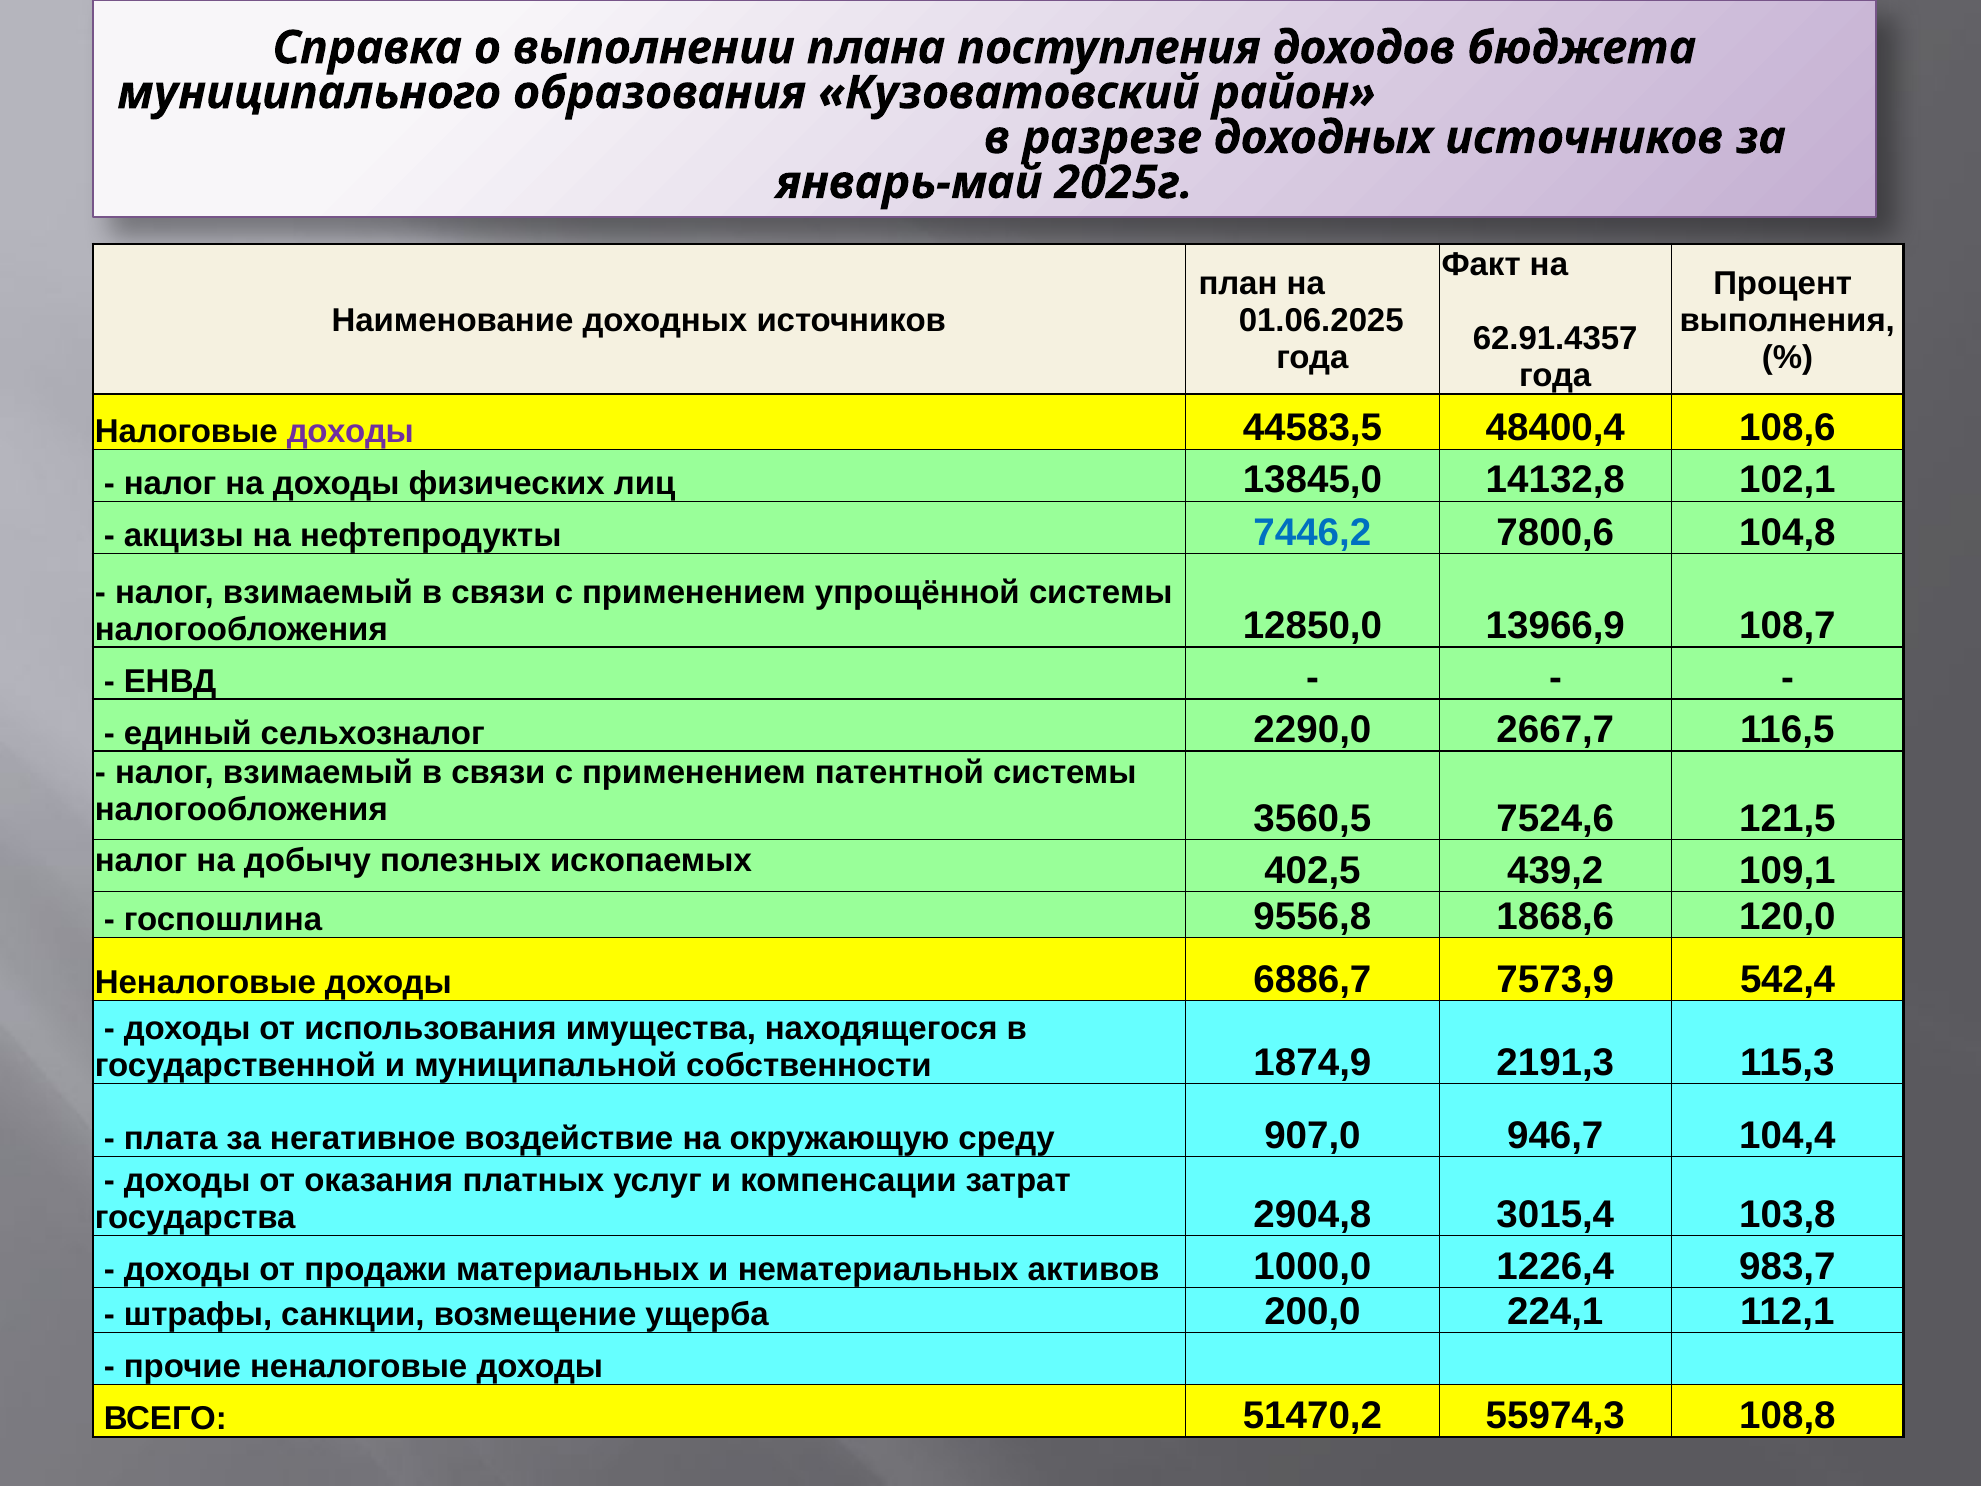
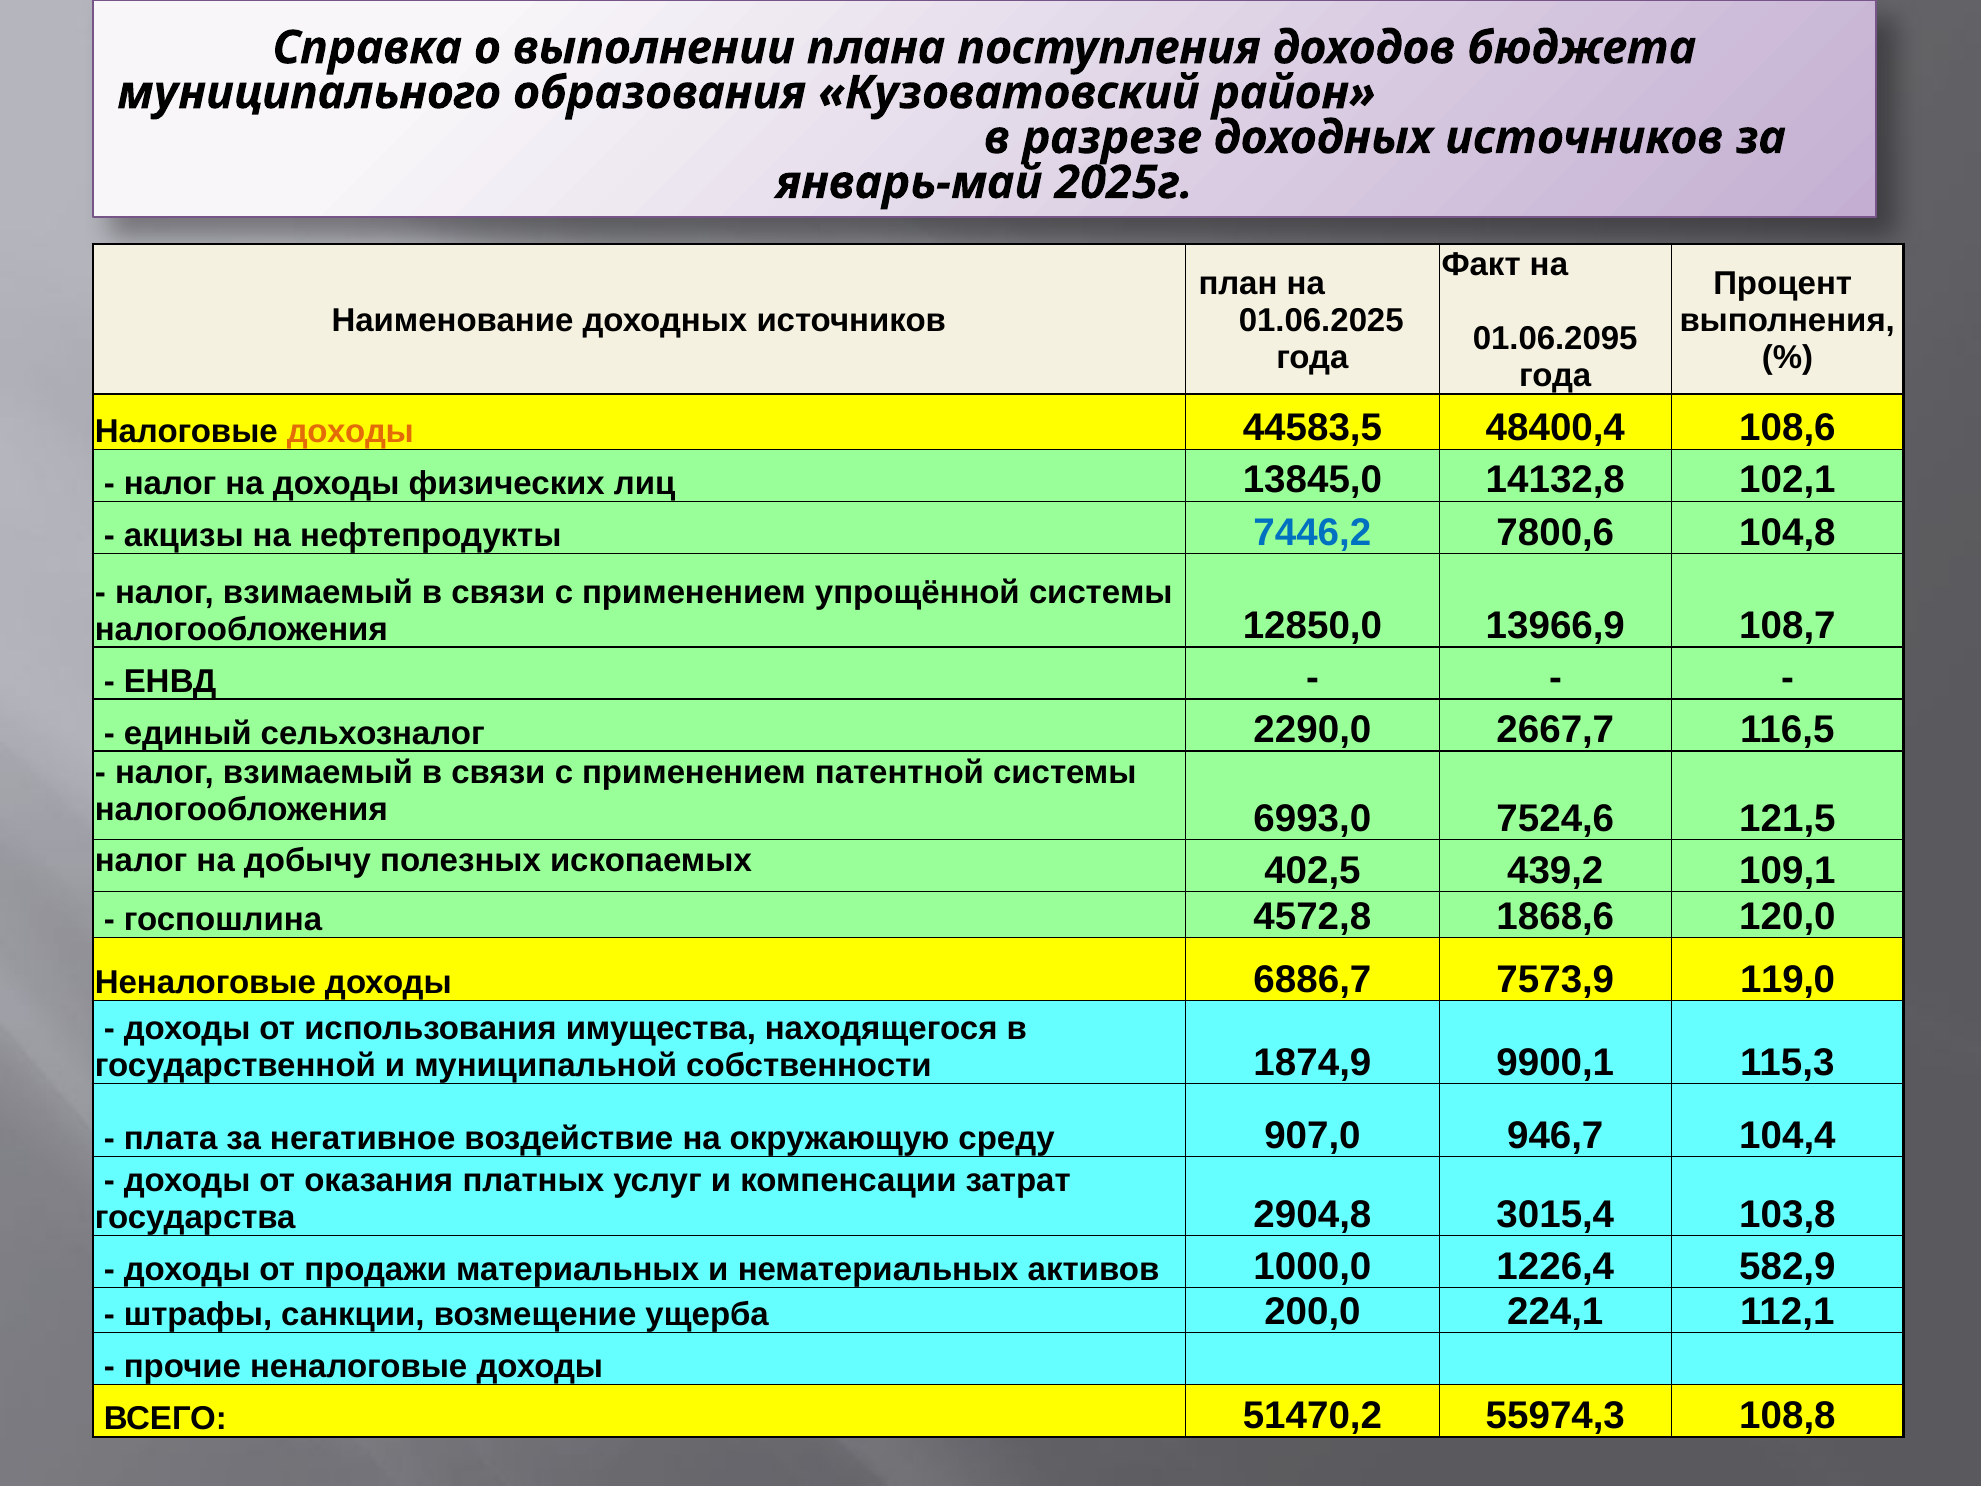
62.91.4357: 62.91.4357 -> 01.06.2095 (1555, 339)
доходы colour: purple -> orange (350, 431)
3560,5: 3560,5 -> 6993,0 (1312, 819)
9556,8: 9556,8 -> 4572,8 (1312, 917)
542,4: 542,4 -> 119,0 (1788, 979)
2191,3: 2191,3 -> 9900,1 (1555, 1062)
983,7: 983,7 -> 582,9 (1787, 1266)
